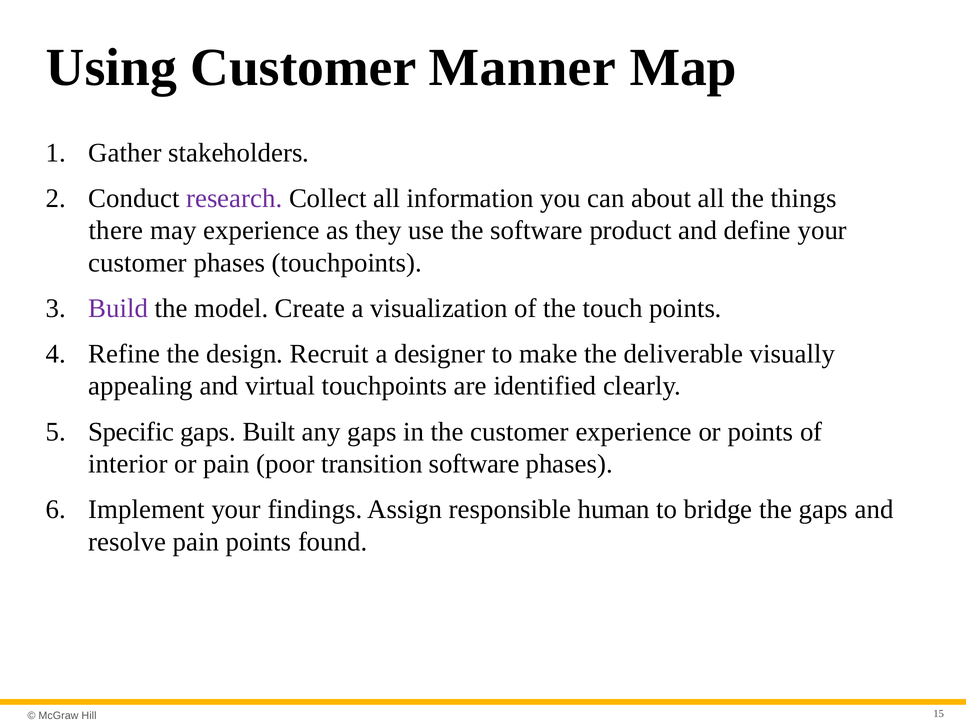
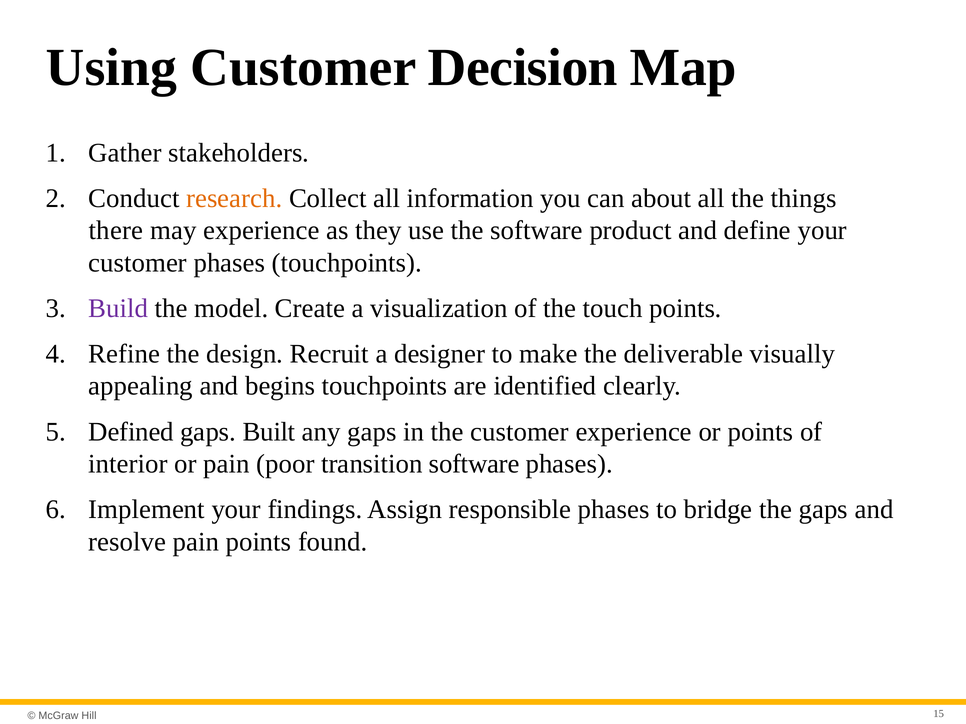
Manner: Manner -> Decision (523, 68)
research colour: purple -> orange (234, 198)
virtual: virtual -> begins (280, 386)
Specific: Specific -> Defined (131, 432)
responsible human: human -> phases (614, 510)
